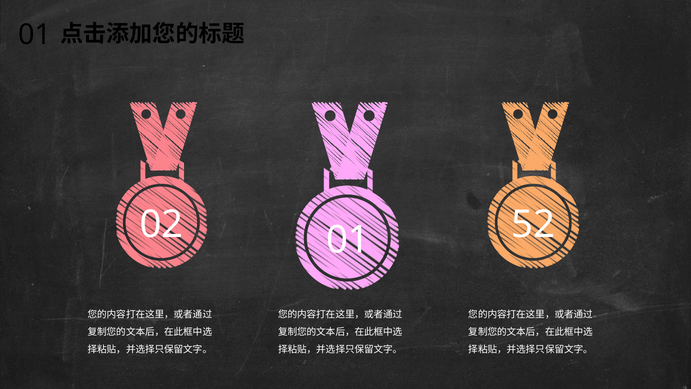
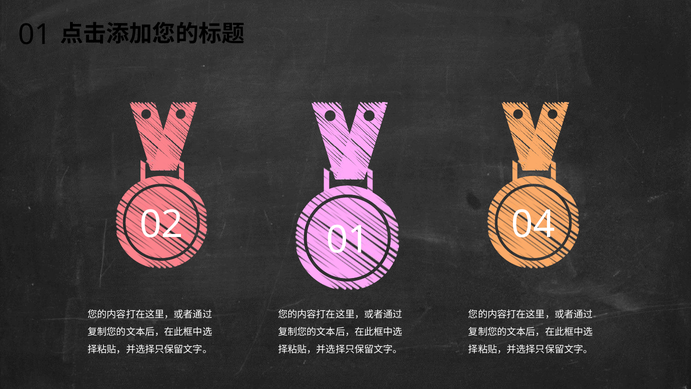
52: 52 -> 04 (533, 224)
